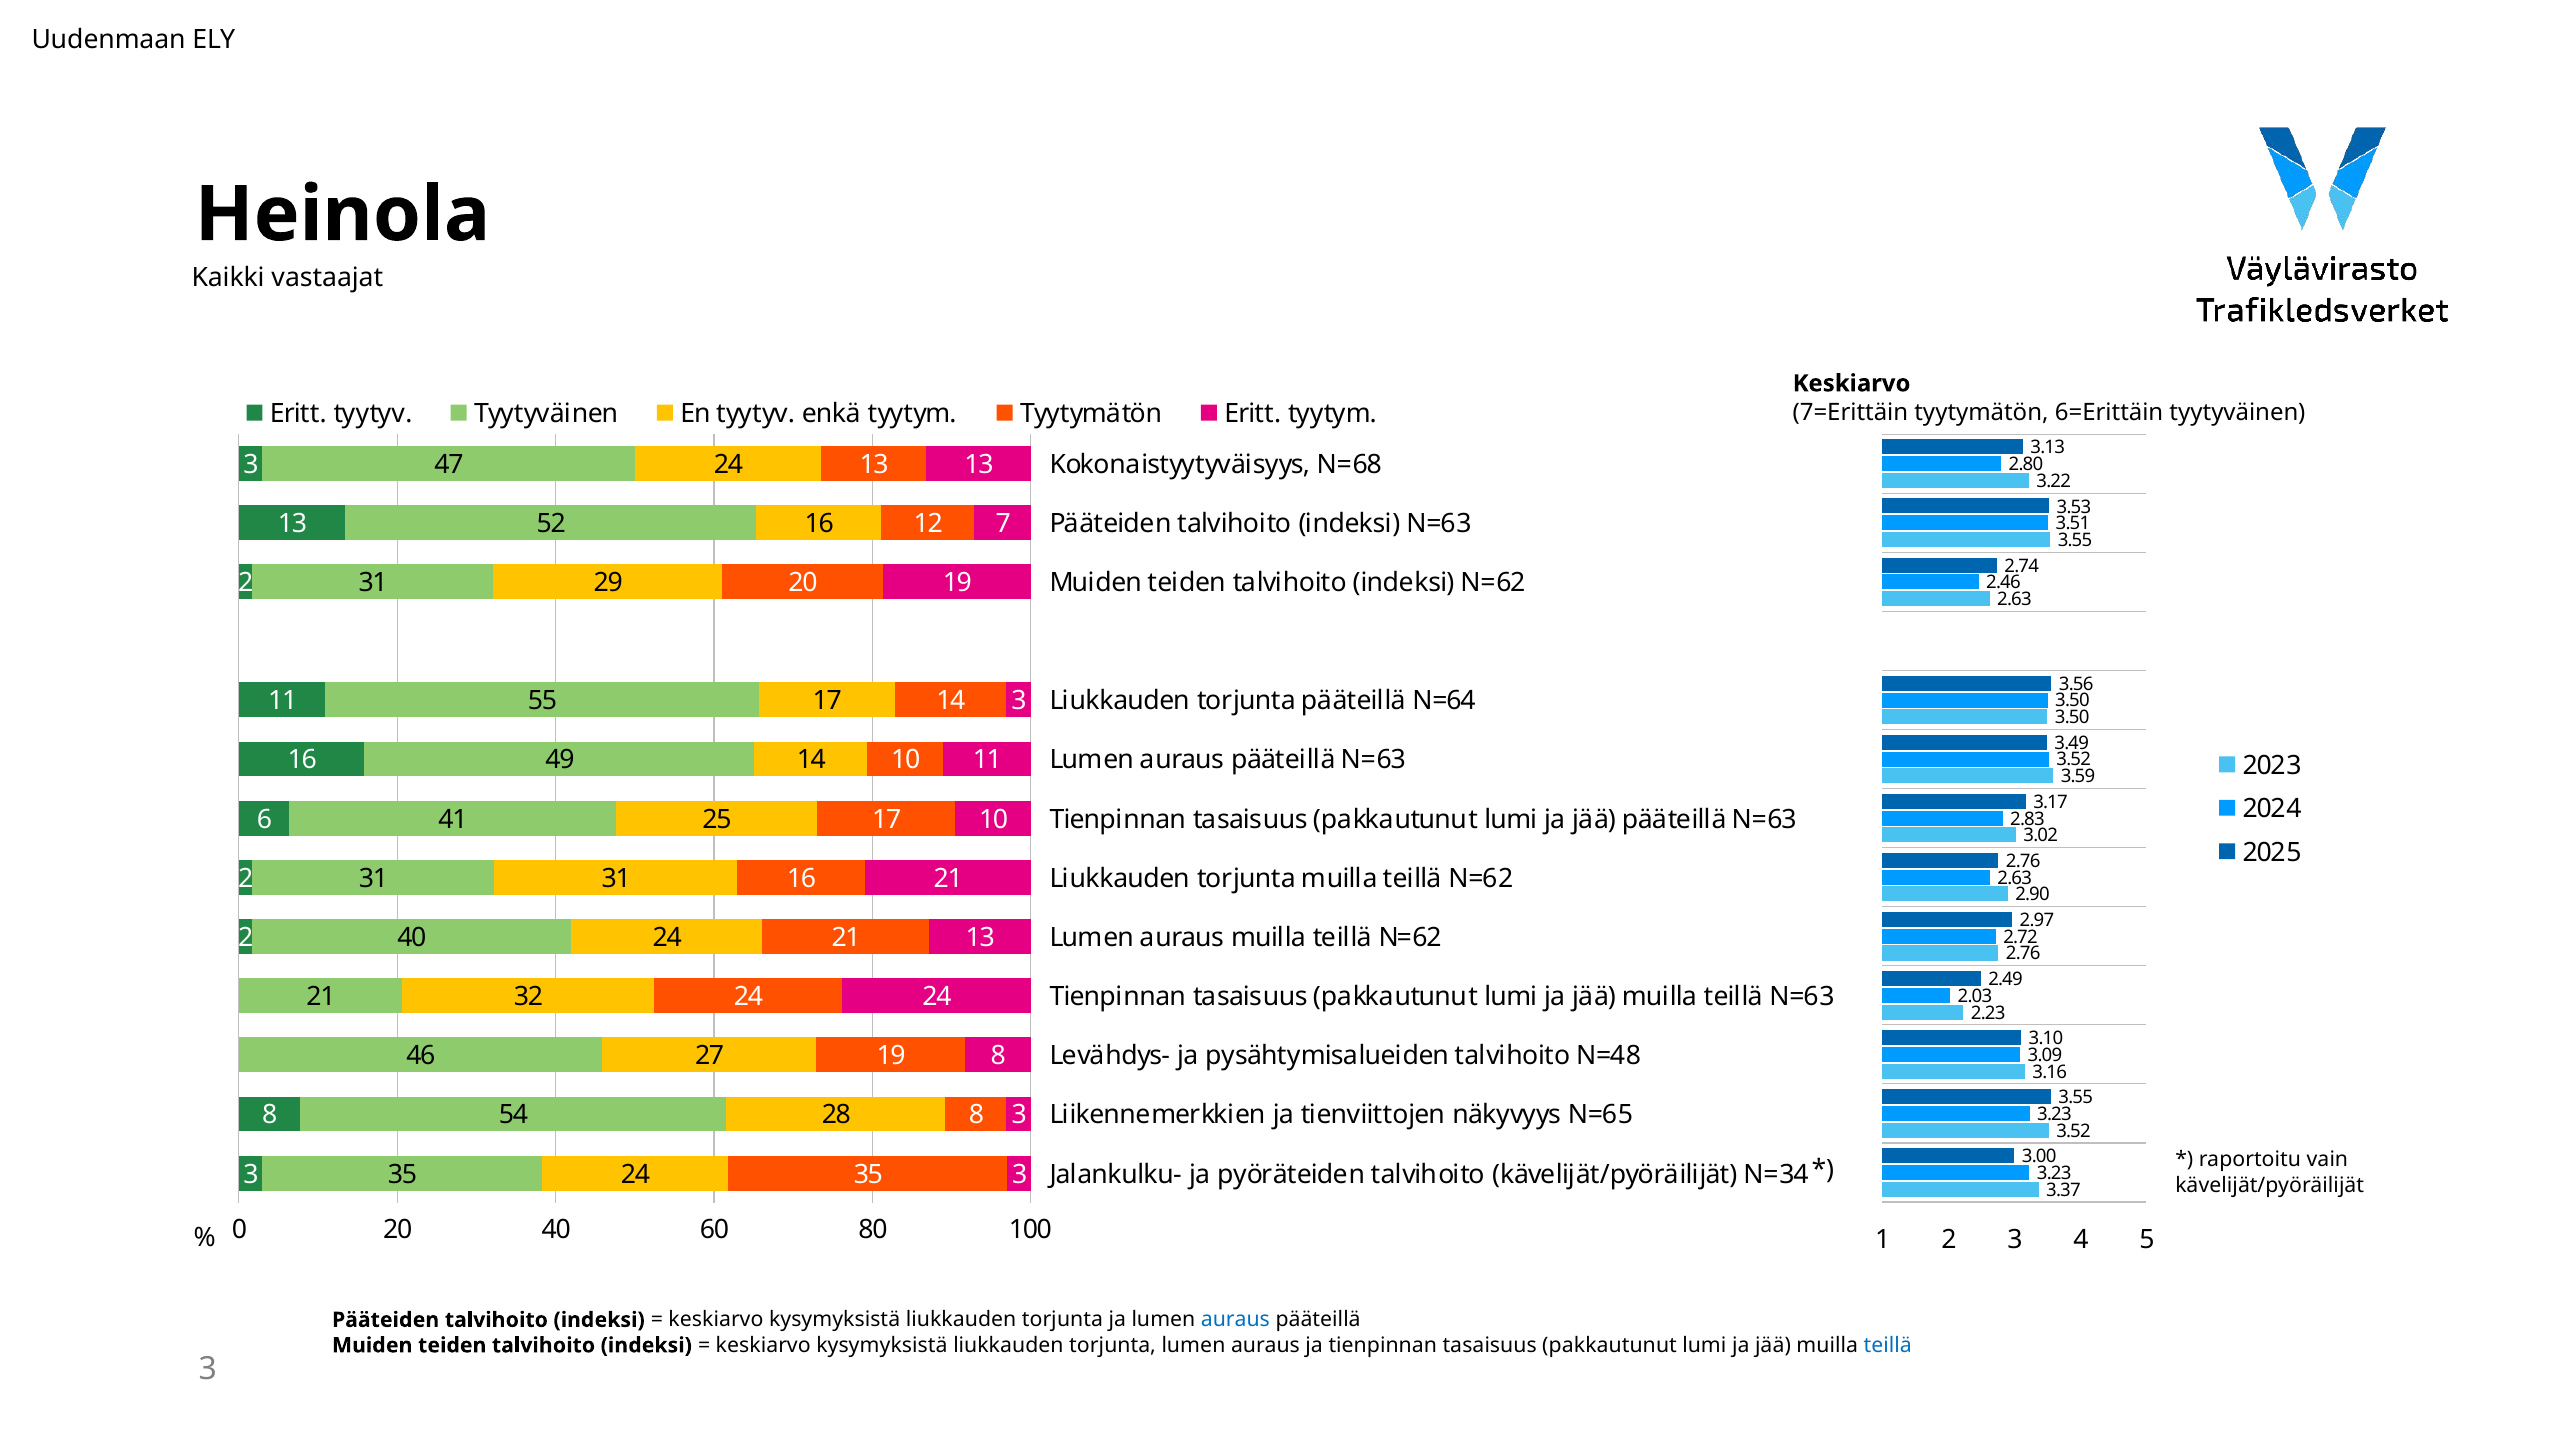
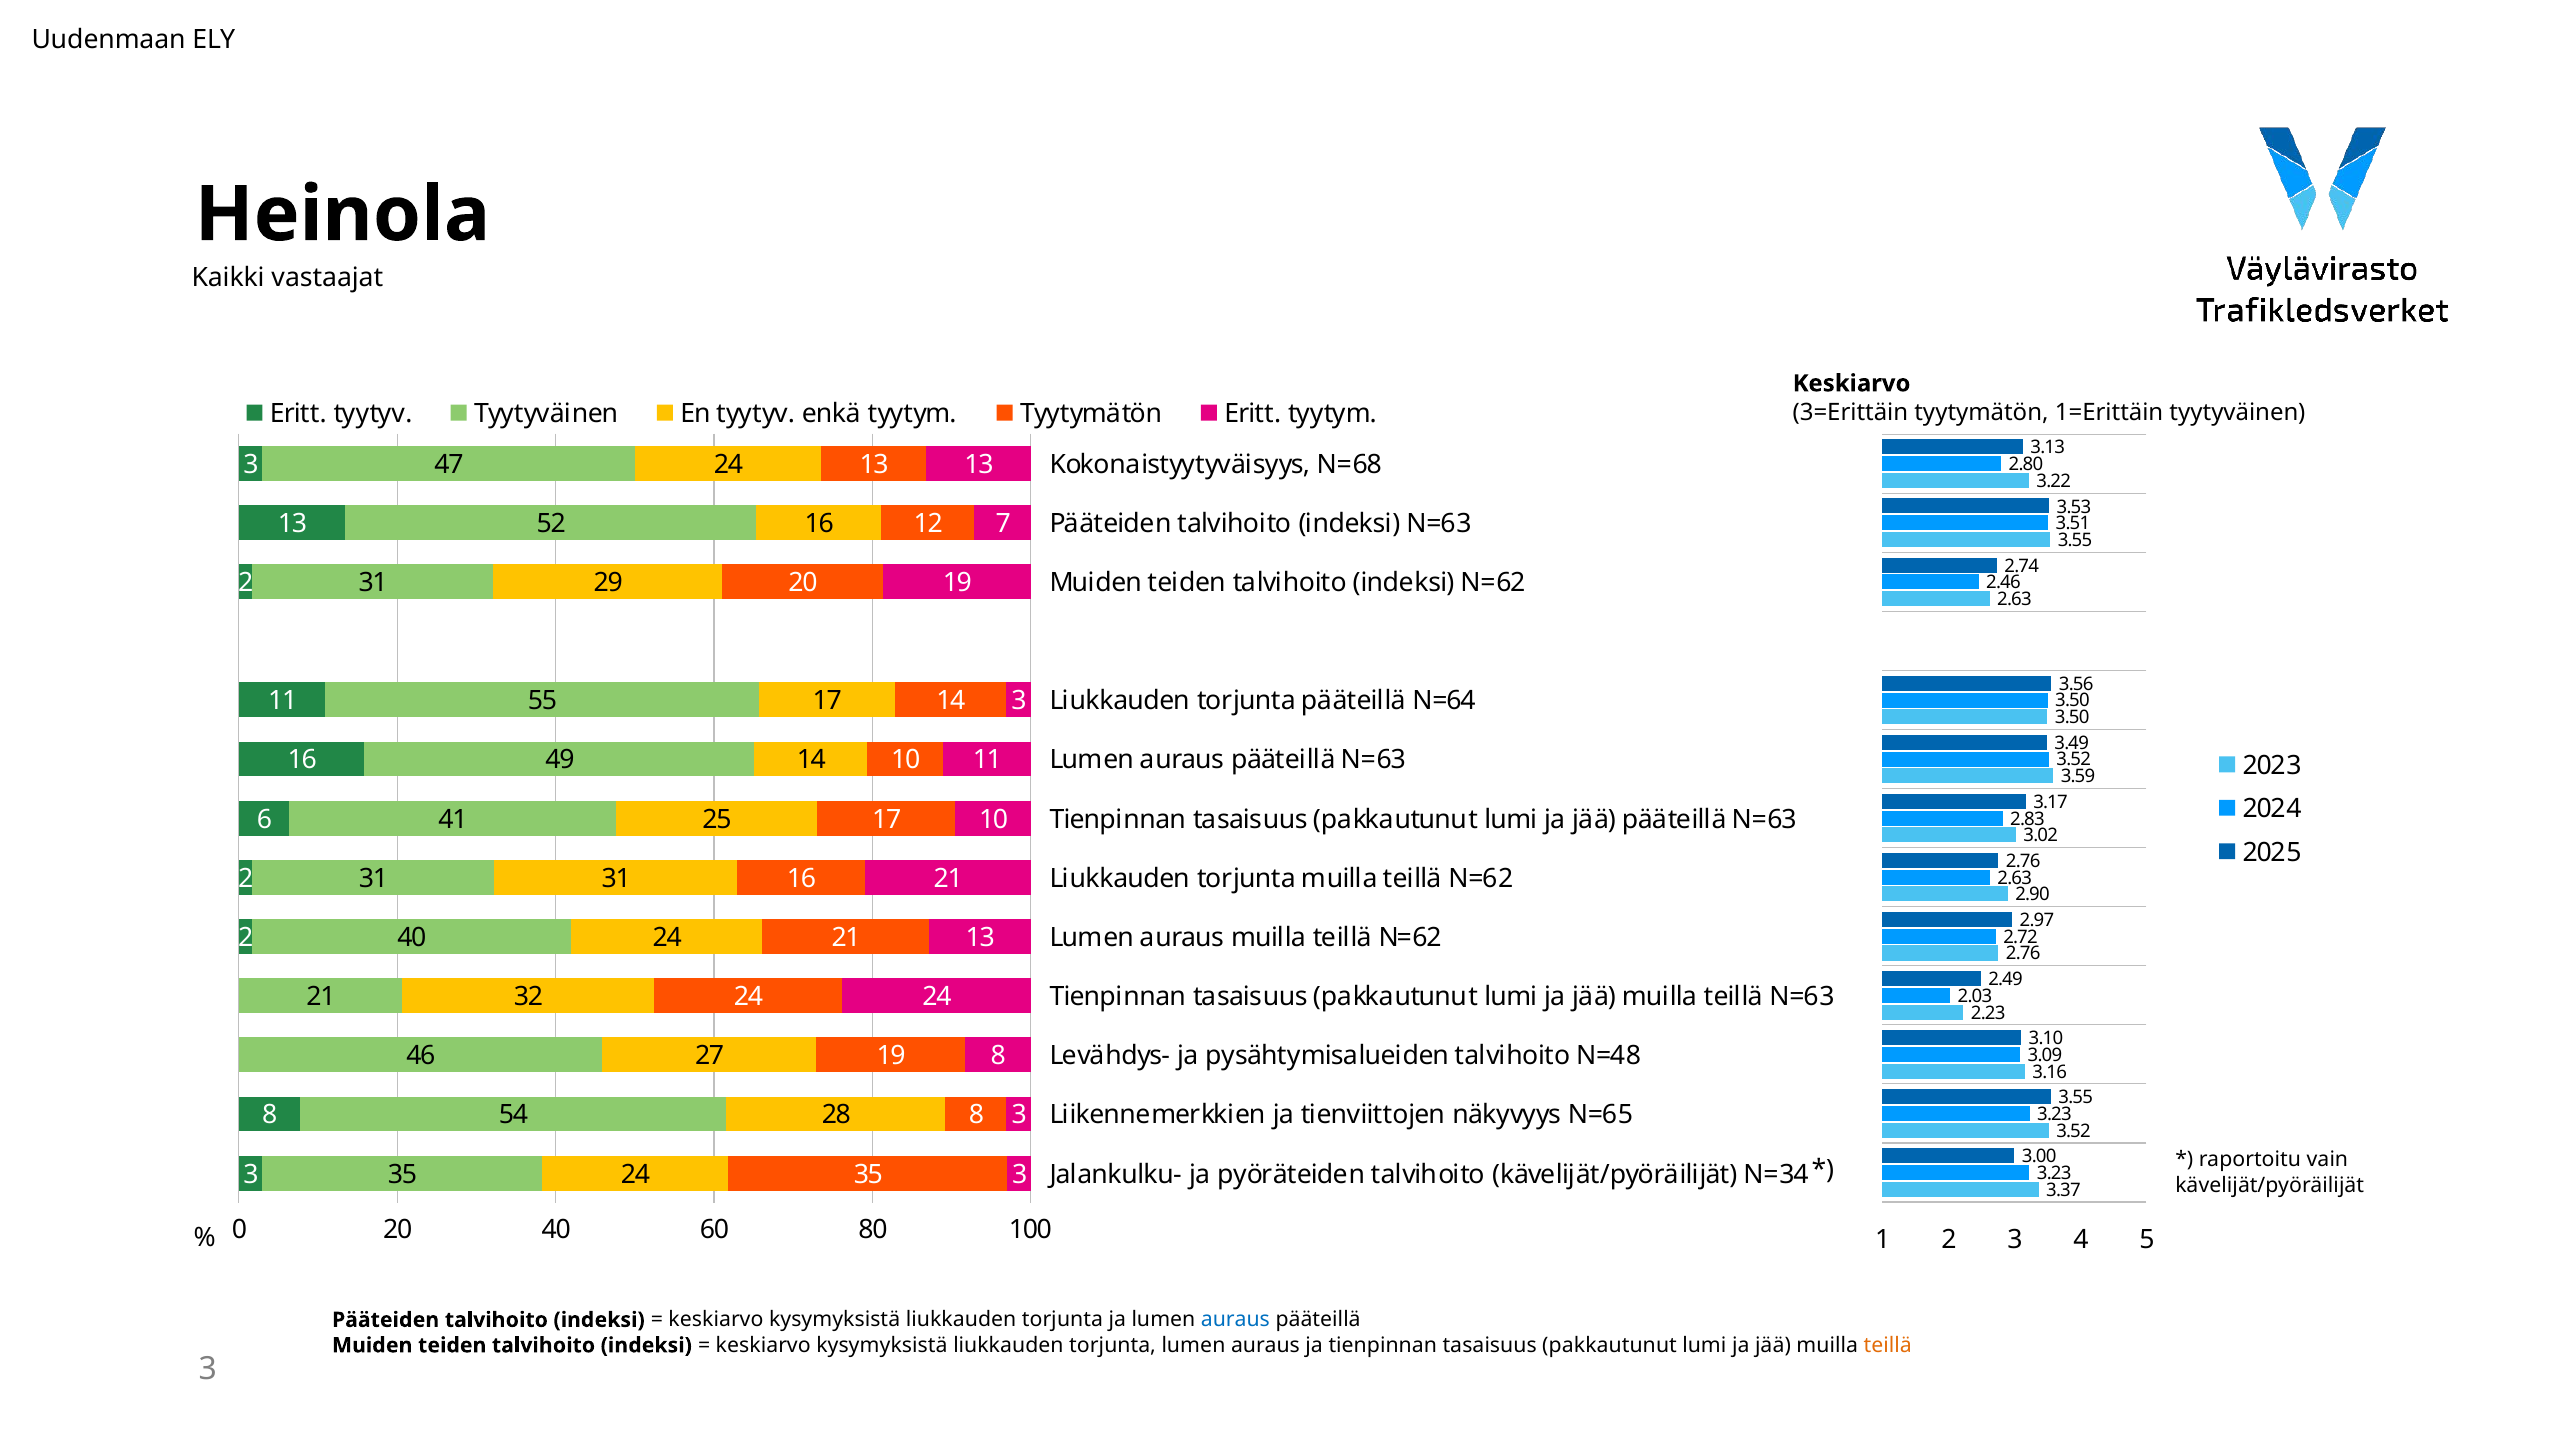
7=Erittäin: 7=Erittäin -> 3=Erittäin (1850, 412)
6=Erittäin: 6=Erittäin -> 1=Erittäin (2109, 412)
teillä colour: blue -> orange (1888, 1345)
